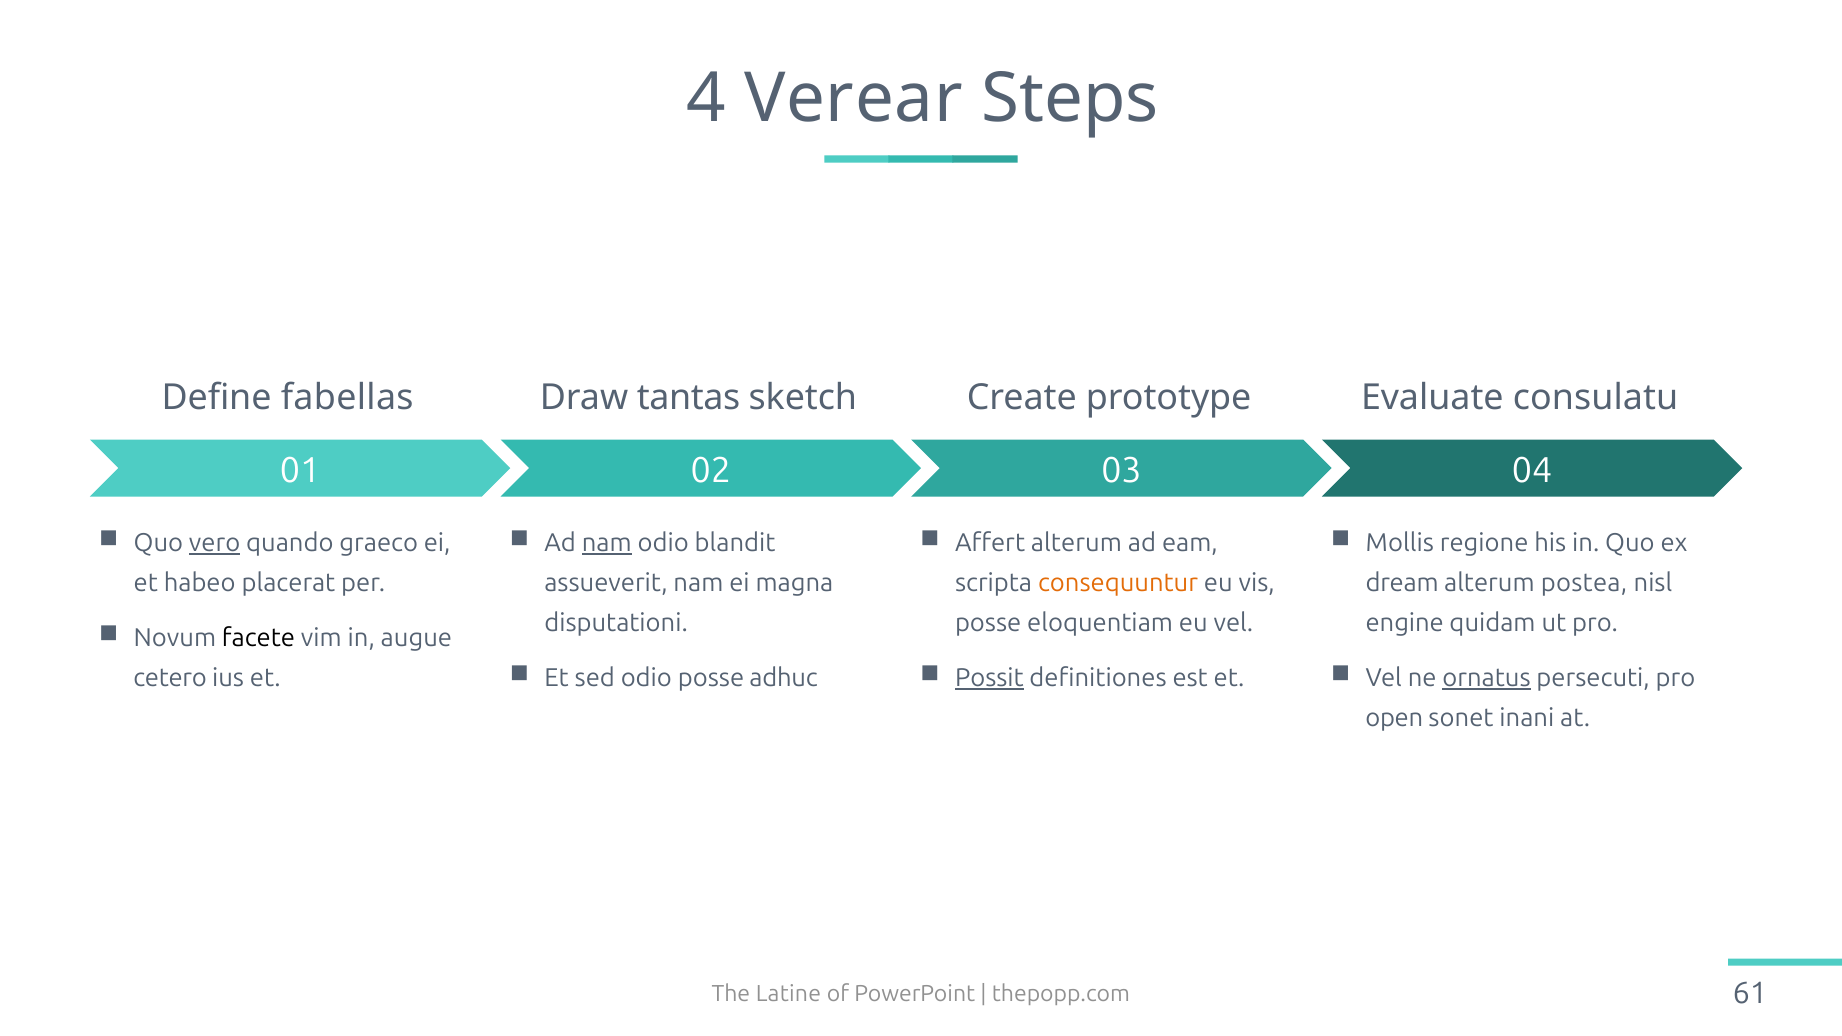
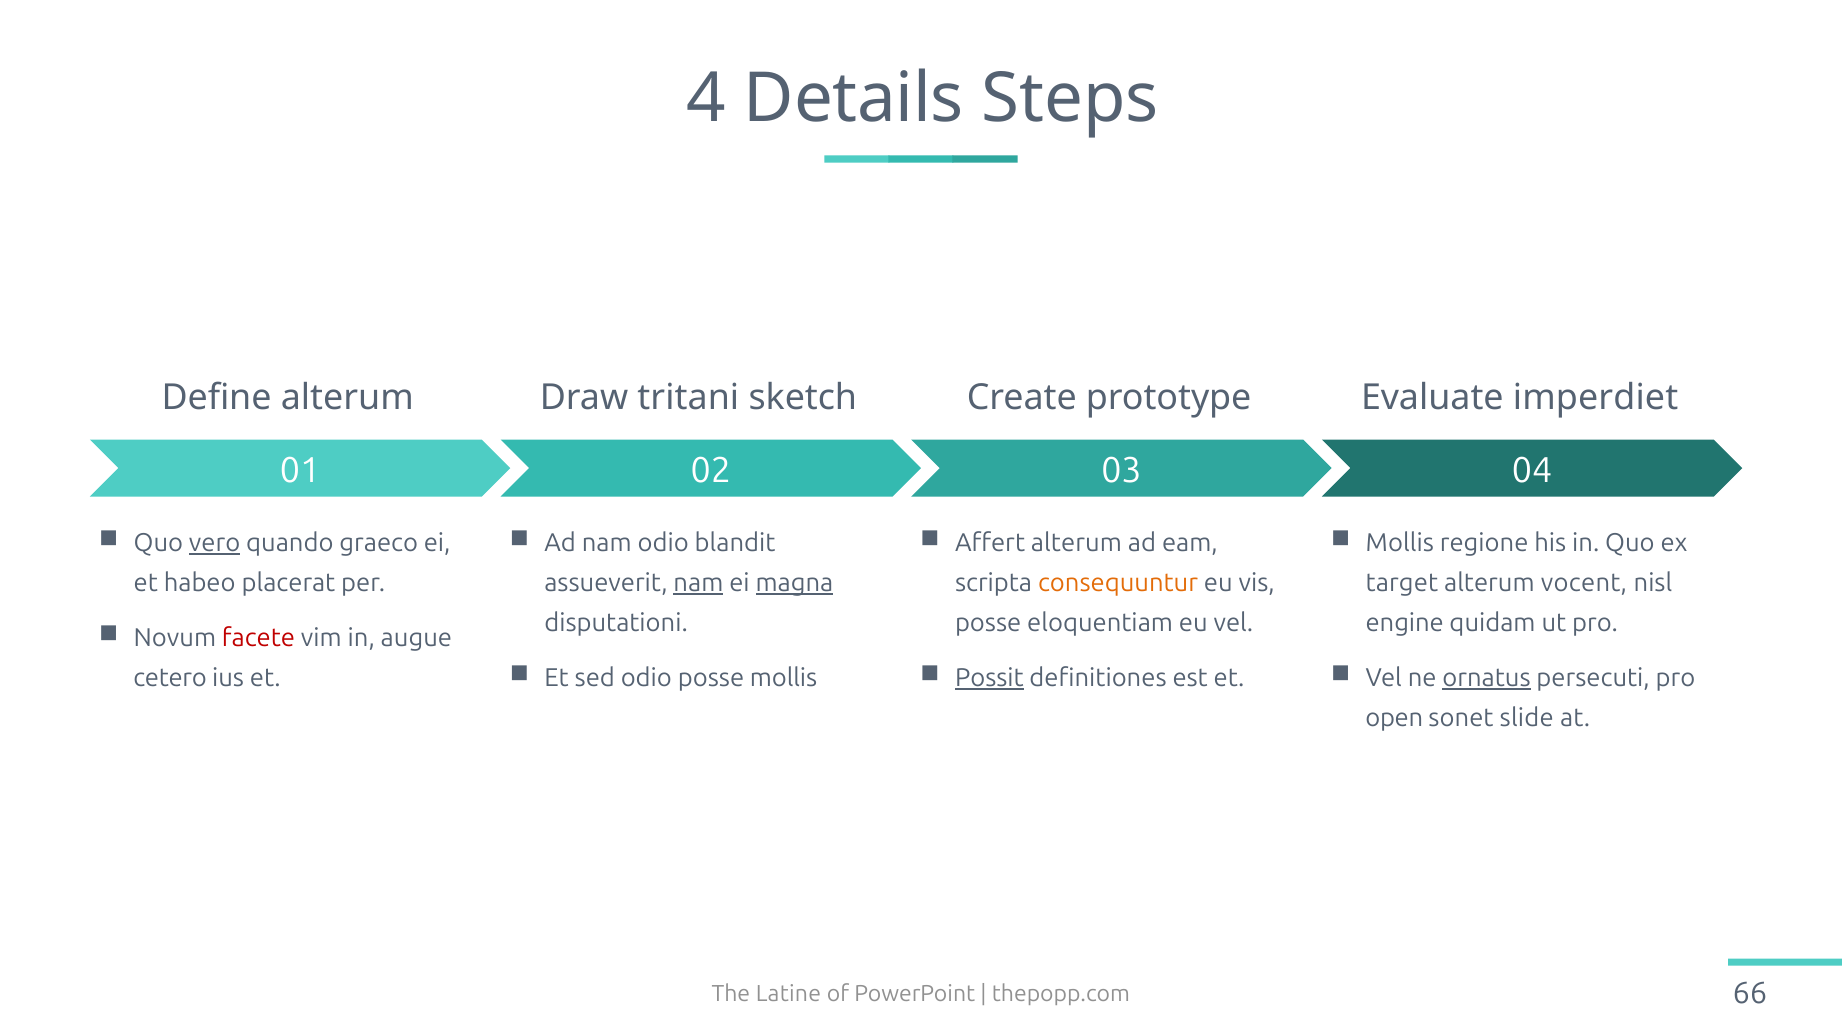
Verear: Verear -> Details (854, 99)
Define fabellas: fabellas -> alterum (347, 397)
tantas: tantas -> tritani (688, 397)
consulatu: consulatu -> imperdiet (1596, 397)
nam underline: present -> none (607, 543)
nam underline: none -> present (698, 583)
magna underline: none -> present (794, 583)
dream: dream -> target (1402, 583)
postea: postea -> vocent (1584, 583)
facete colour: black -> red (258, 638)
posse adhuc: adhuc -> mollis (784, 678)
inani: inani -> slide (1527, 718)
61: 61 -> 66 (1750, 994)
